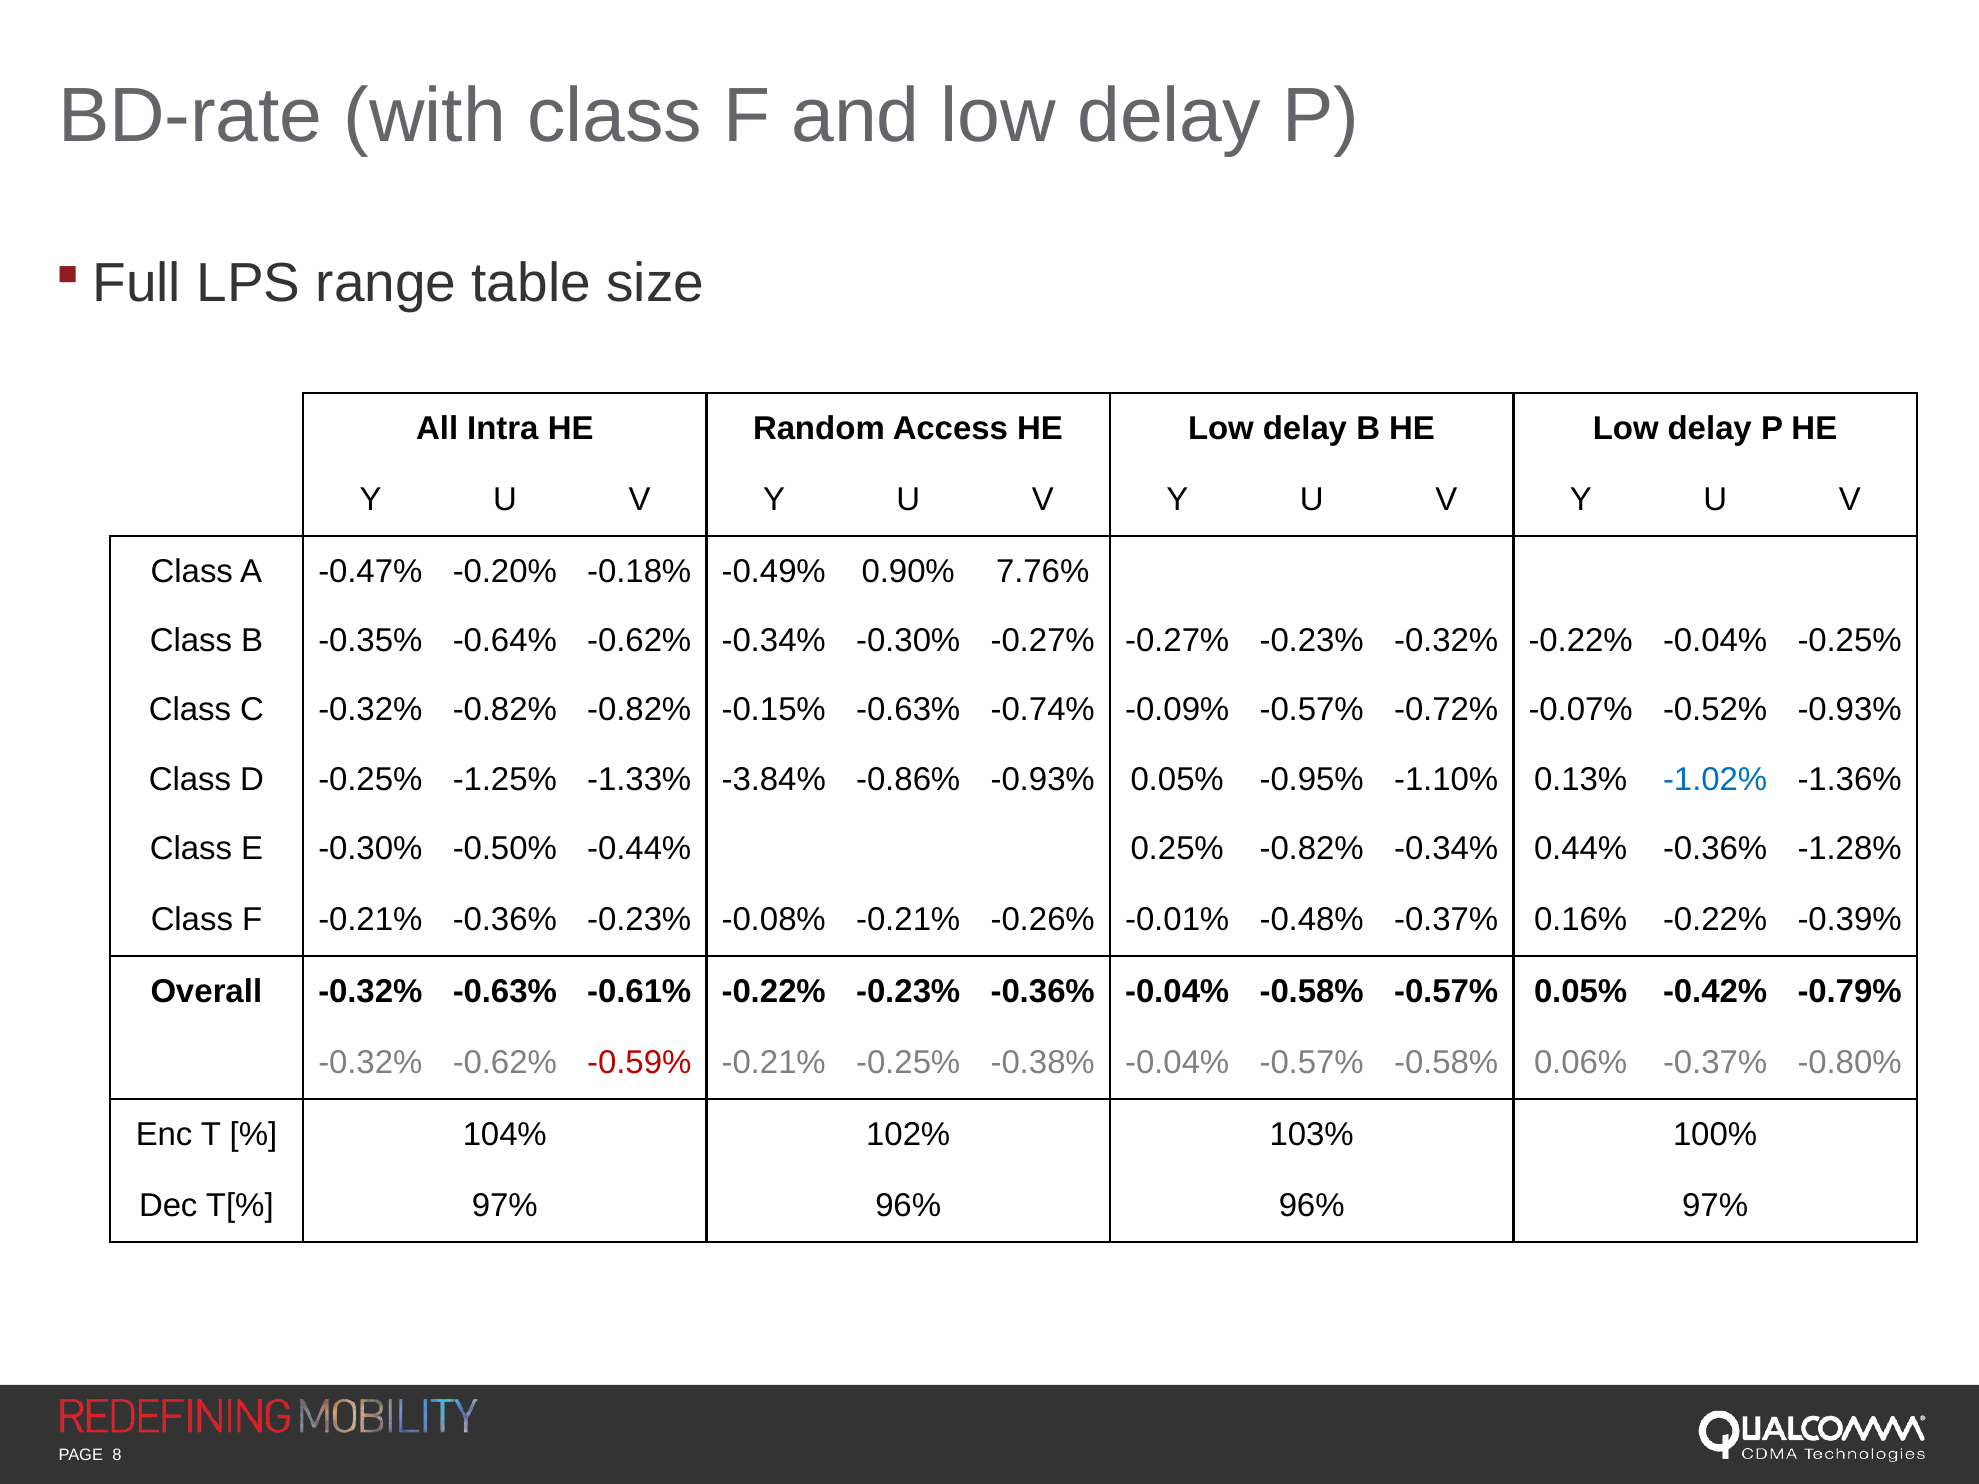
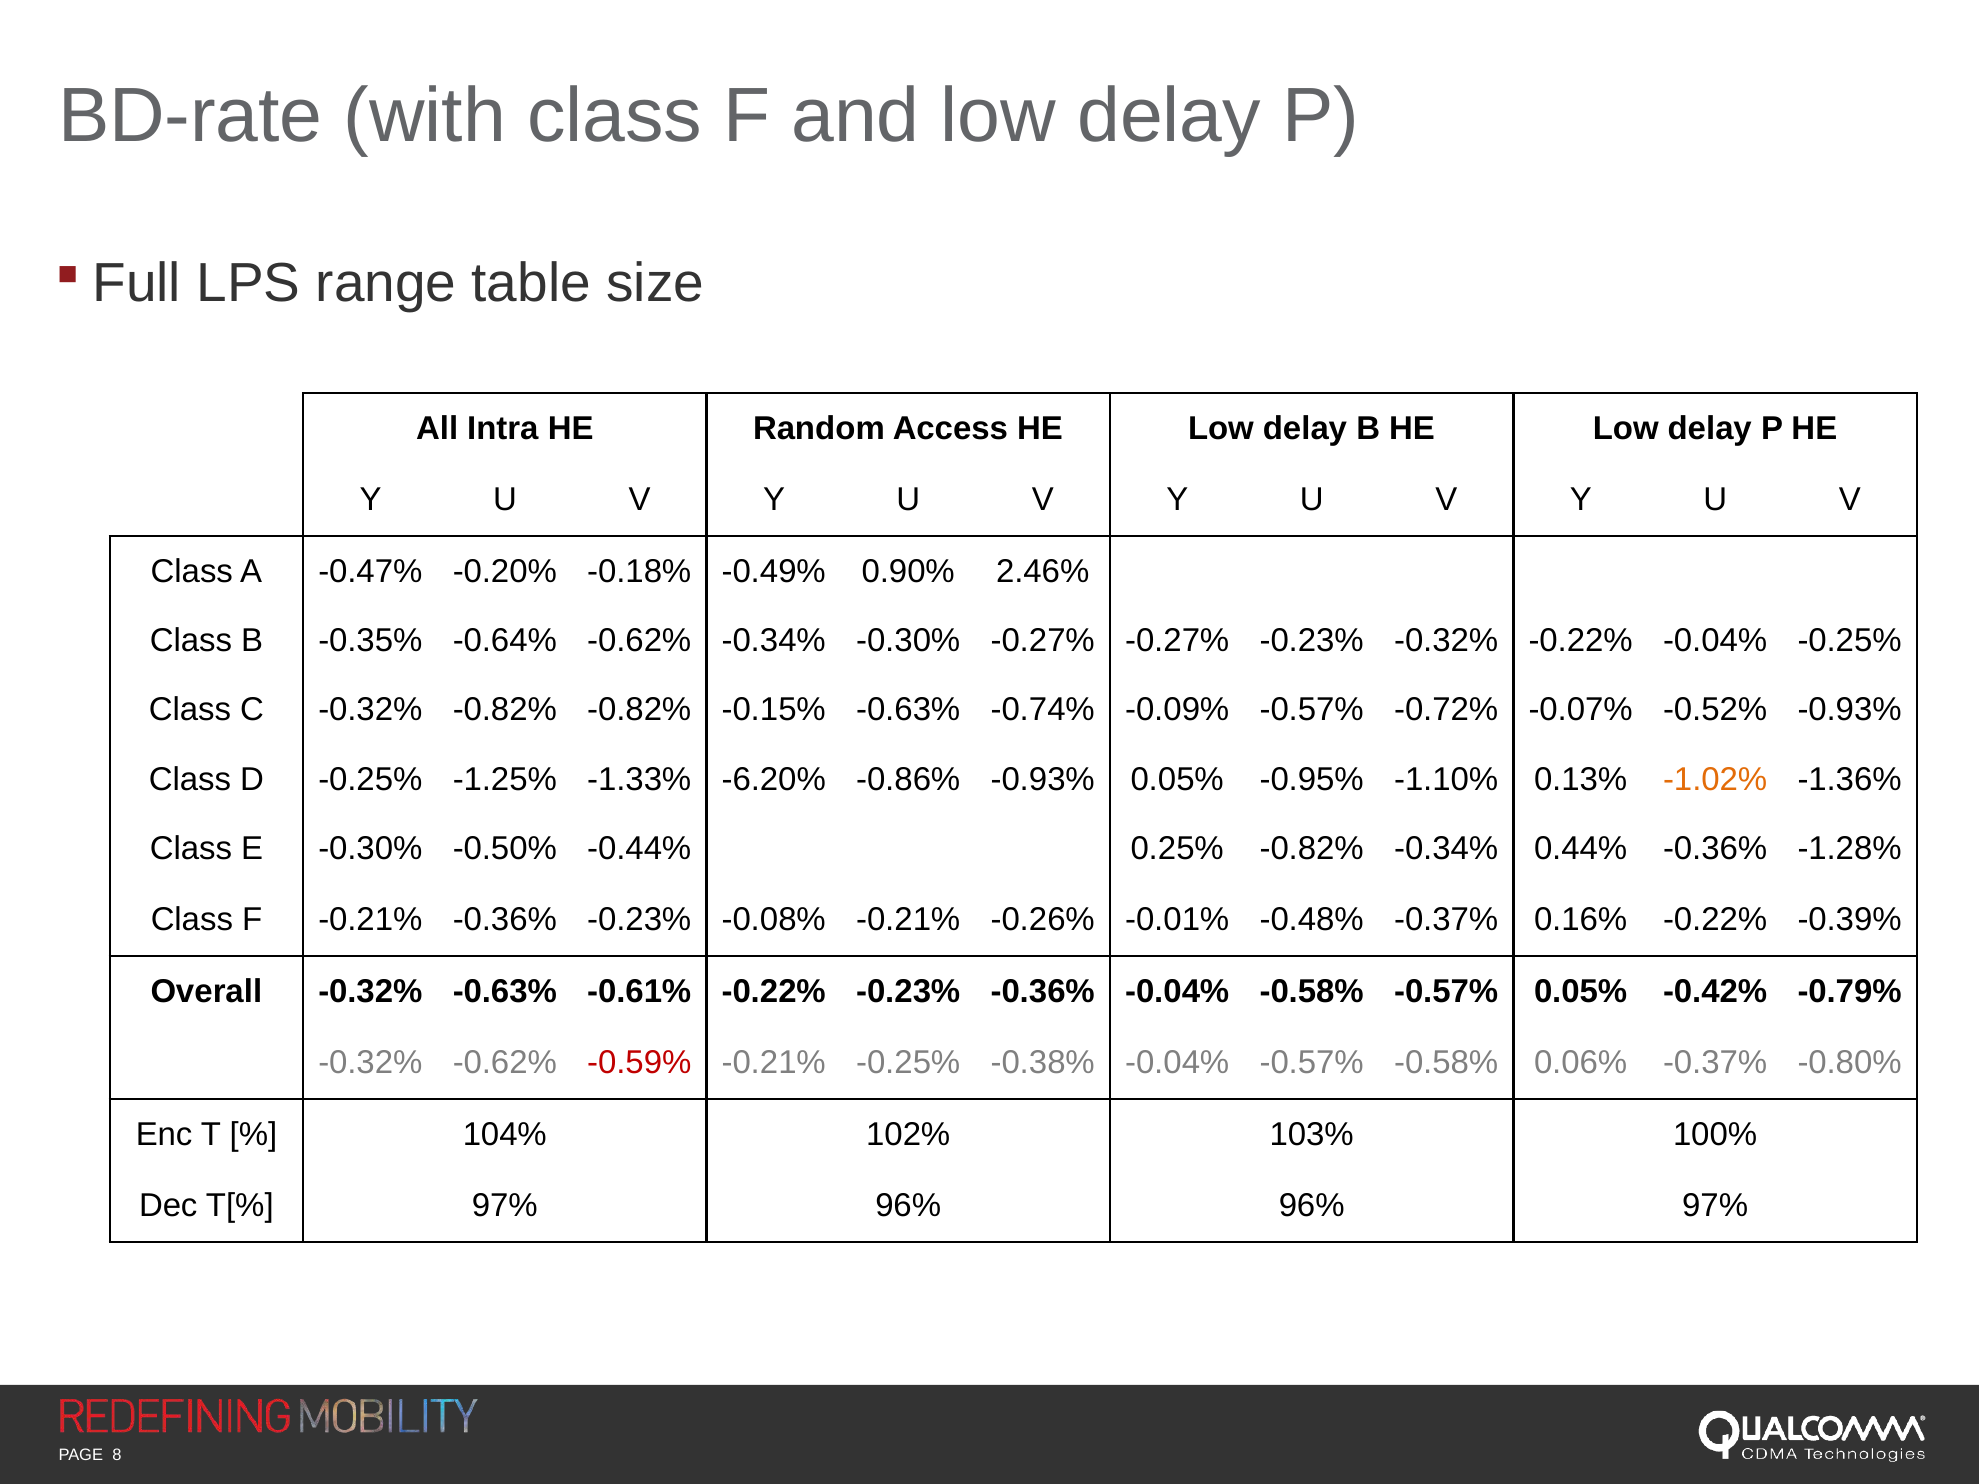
7.76%: 7.76% -> 2.46% (1043, 572)
-3.84%: -3.84% -> -6.20% (774, 779)
-1.02% colour: blue -> orange (1715, 779)
